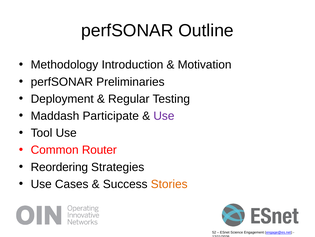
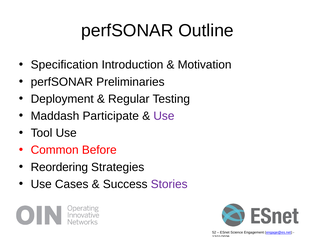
Methodology: Methodology -> Specification (64, 65)
Router: Router -> Before (99, 150)
Stories colour: orange -> purple (169, 184)
